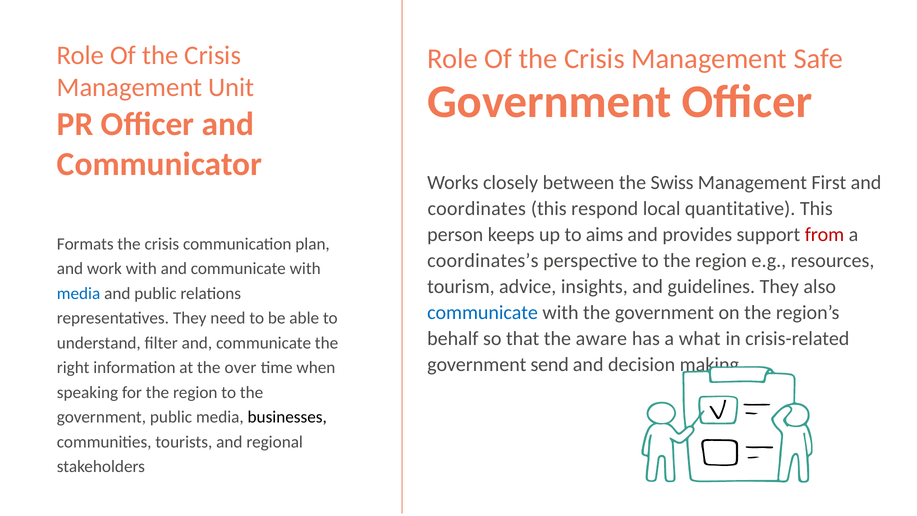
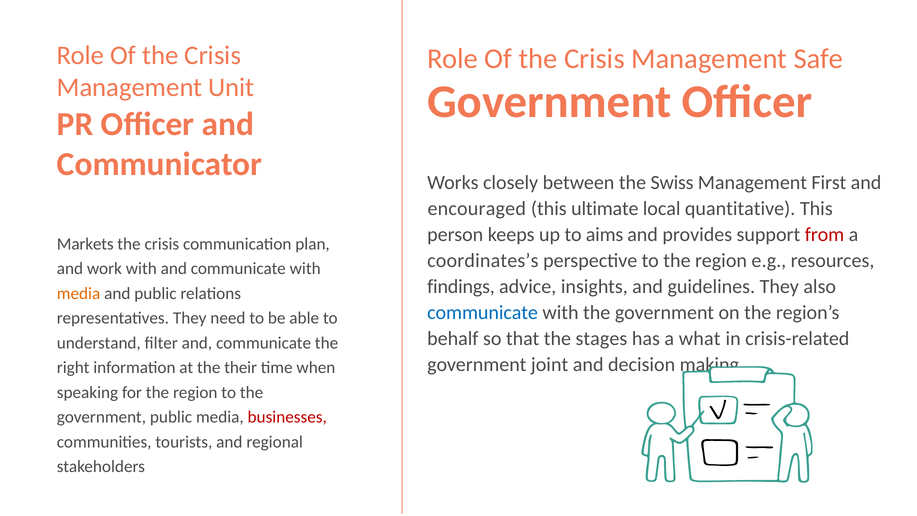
coordinates: coordinates -> encouraged (477, 208)
respond: respond -> ultimate (605, 208)
Formats: Formats -> Markets (85, 244)
tourism: tourism -> findings (461, 286)
media colour: blue -> orange (79, 293)
aware: aware -> stages (601, 338)
send: send -> joint (550, 364)
over: over -> their (241, 368)
businesses colour: black -> red (287, 417)
